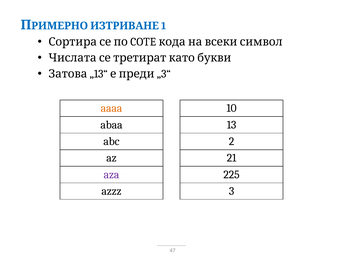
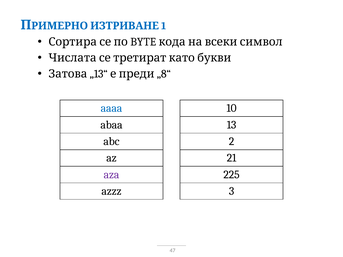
COTE: COTE -> BYTE (143, 42)
„3“: „3“ -> „8“ (164, 74)
aaaa colour: orange -> blue (111, 108)
